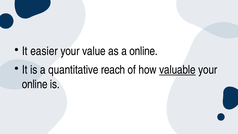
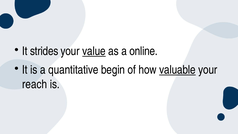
easier: easier -> strides (44, 51)
value underline: none -> present (94, 51)
reach: reach -> begin (113, 70)
online: online -> reach (35, 84)
